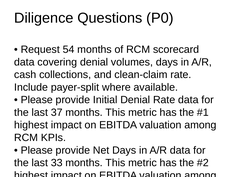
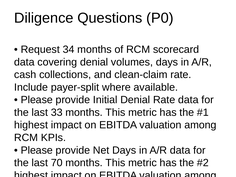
54: 54 -> 34 (69, 49)
37: 37 -> 33 (57, 112)
33: 33 -> 70 (57, 163)
